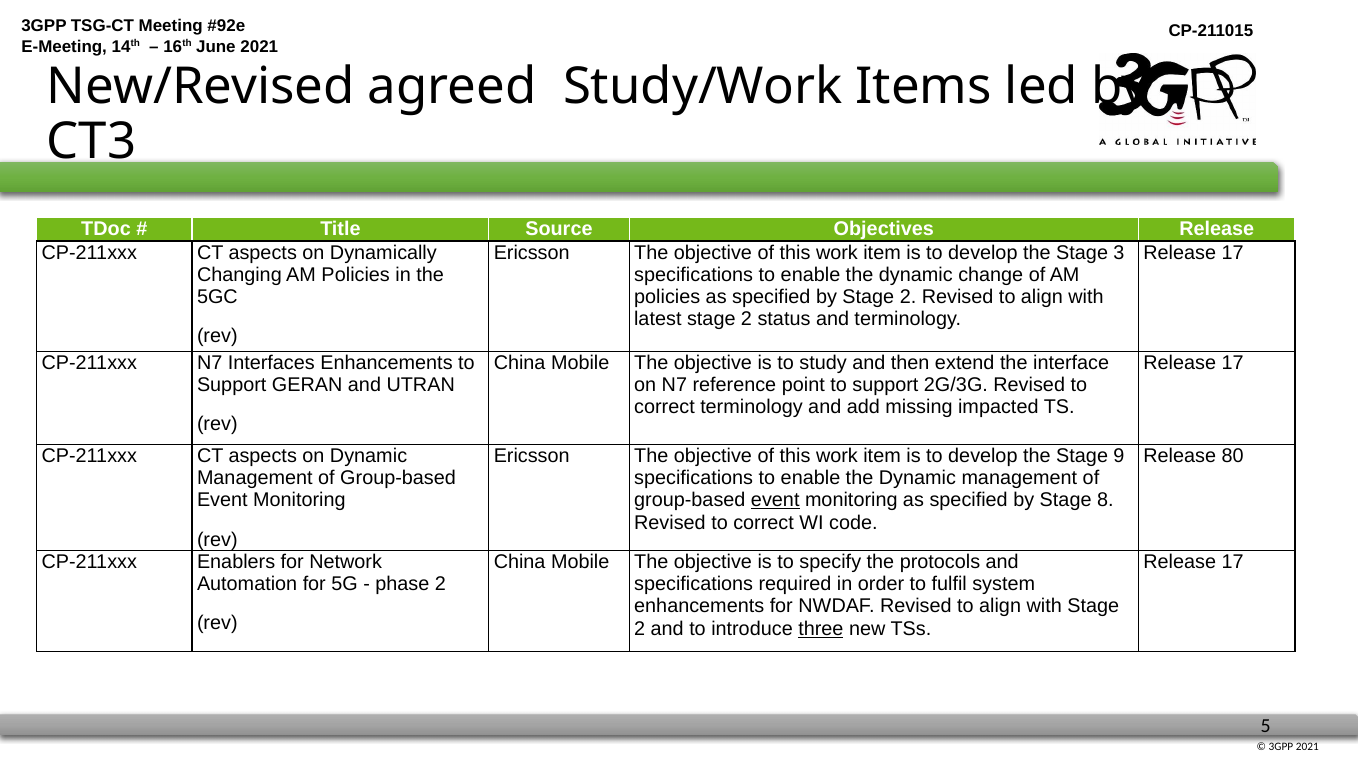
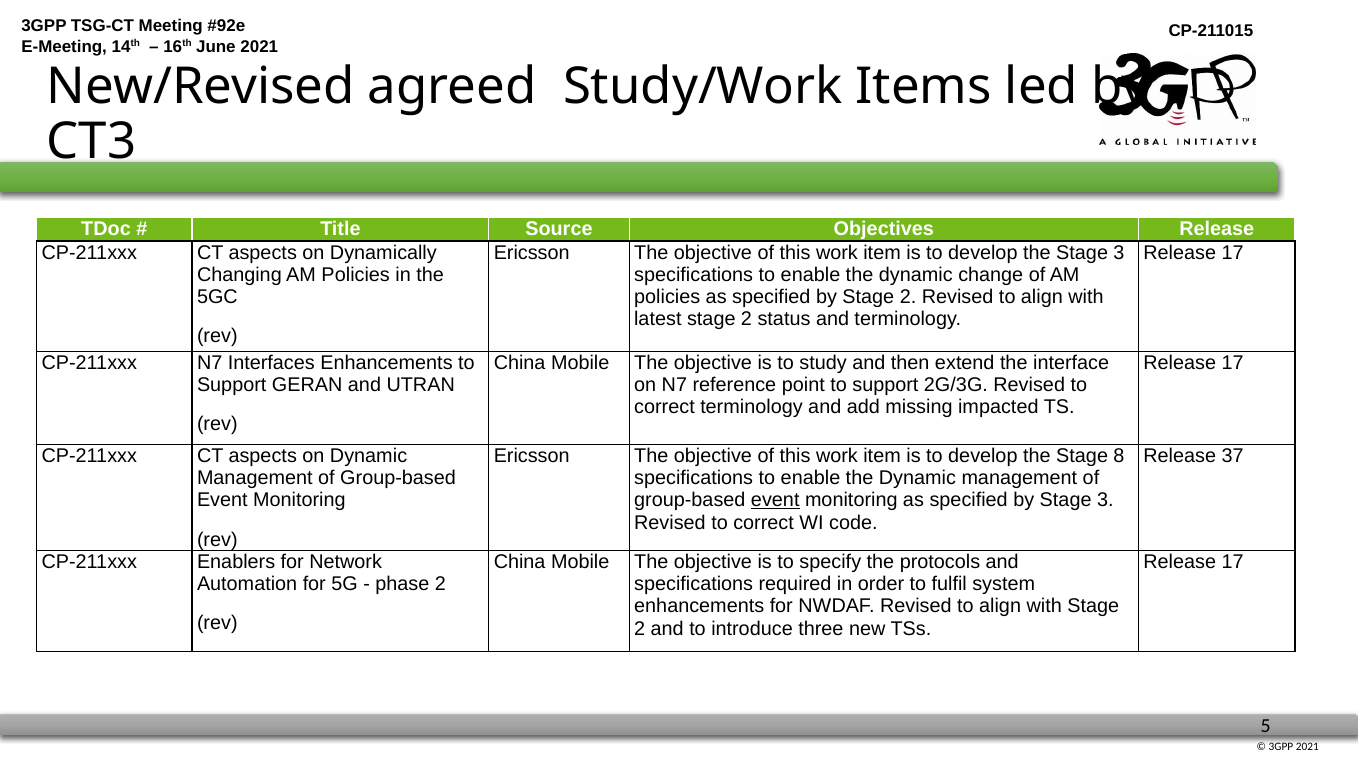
9: 9 -> 8 (1119, 456)
80: 80 -> 37 (1233, 456)
by Stage 8: 8 -> 3 (1105, 500)
three underline: present -> none (821, 628)
